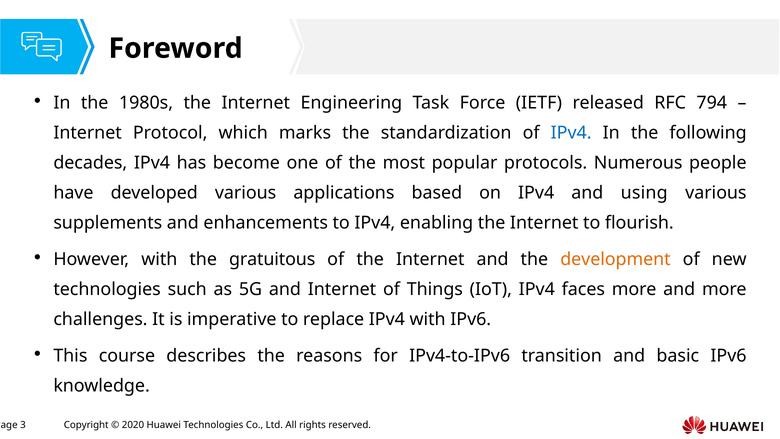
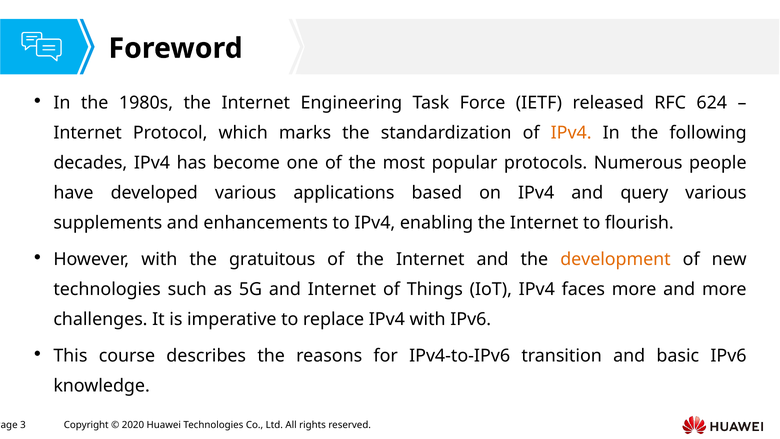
794: 794 -> 624 (712, 103)
IPv4 colour: blue -> orange (571, 133)
using: using -> query (644, 193)
